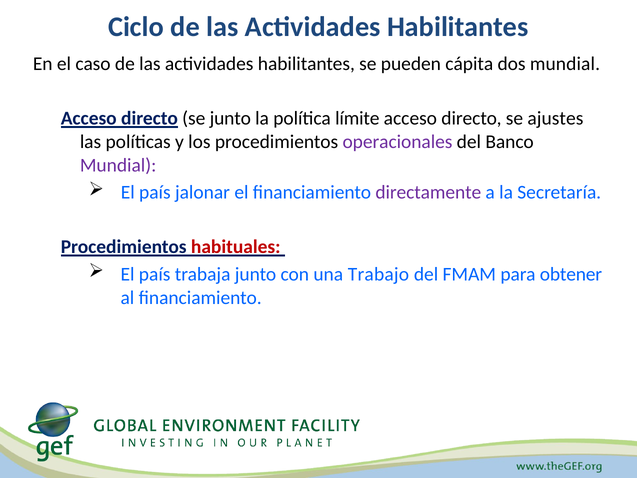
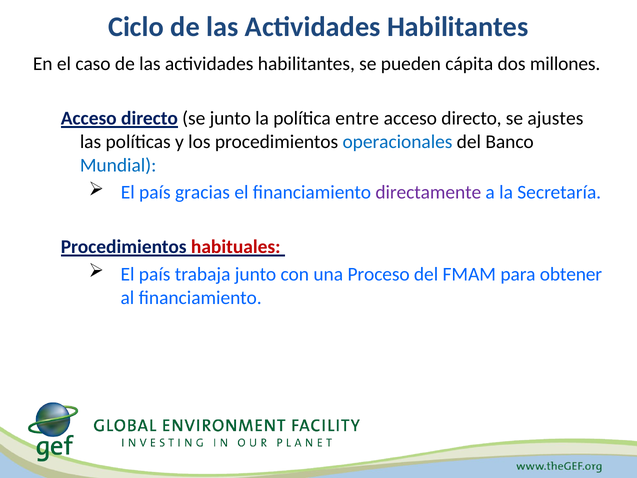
dos mundial: mundial -> millones (565, 64)
límite: límite -> entre (357, 118)
operacionales colour: purple -> blue (397, 142)
Mundial colour: purple -> blue (118, 165)
jalonar: jalonar -> gracias (202, 192)
Trabajo: Trabajo -> Proceso (379, 274)
